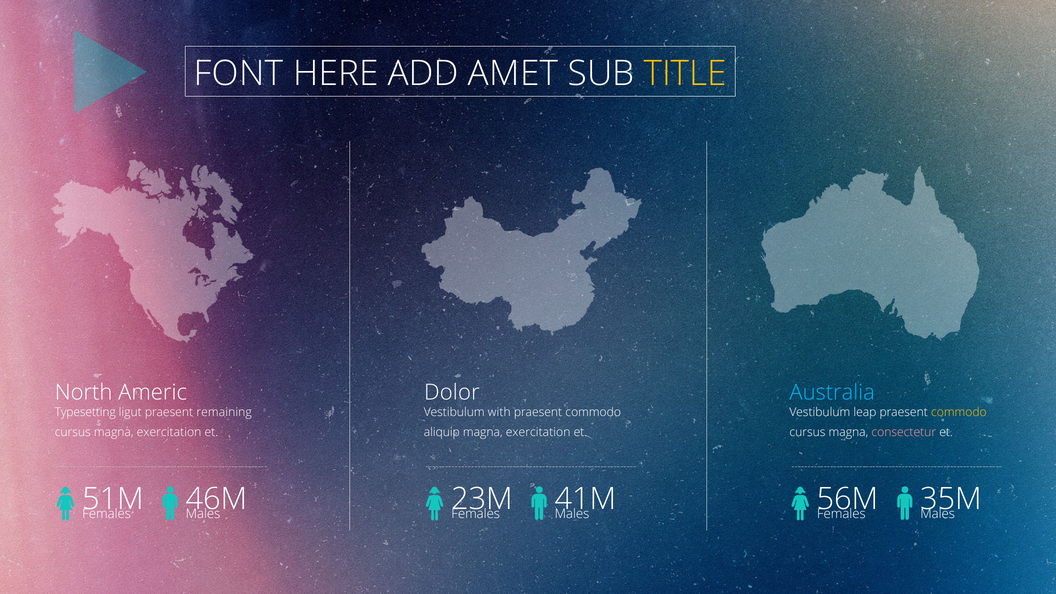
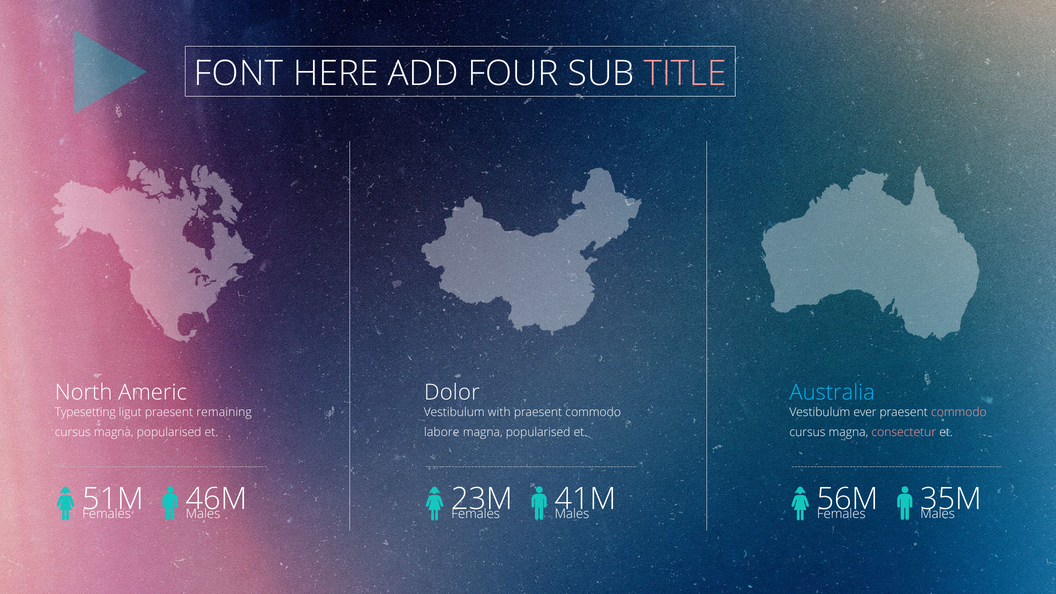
AMET: AMET -> FOUR (513, 74)
TITLE colour: yellow -> pink (685, 74)
leap: leap -> ever (865, 412)
commodo colour: yellow -> pink (959, 412)
cursus magna exercitation: exercitation -> popularised (169, 432)
aliquip: aliquip -> labore (442, 432)
exercitation: exercitation -> popularised (538, 432)
